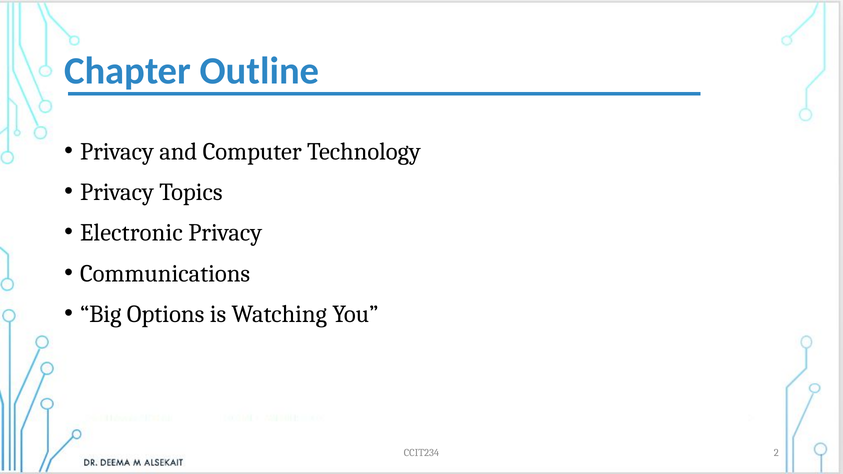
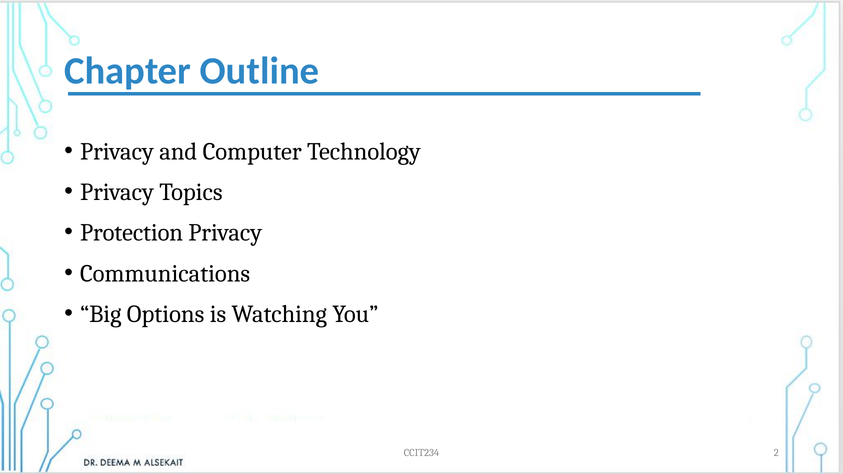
Electronic: Electronic -> Protection (132, 233)
